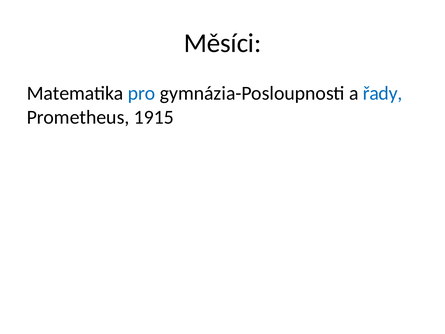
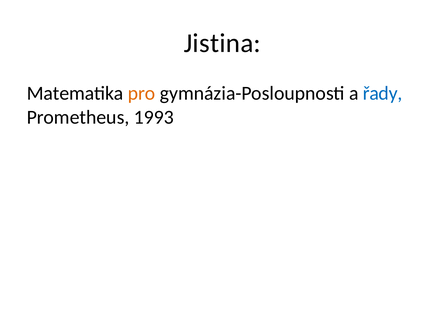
Měsíci: Měsíci -> Jistina (222, 43)
pro colour: blue -> orange (142, 93)
1915: 1915 -> 1993 (154, 117)
